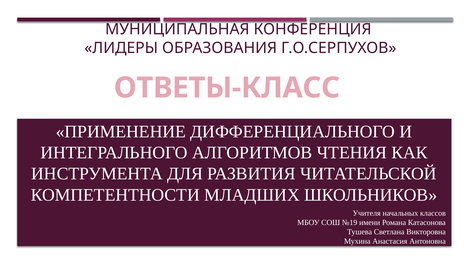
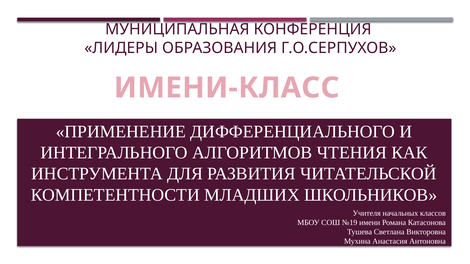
ОТВЕТЫ-КЛАСС: ОТВЕТЫ-КЛАСС -> ИМЕНИ-КЛАСС (227, 88)
